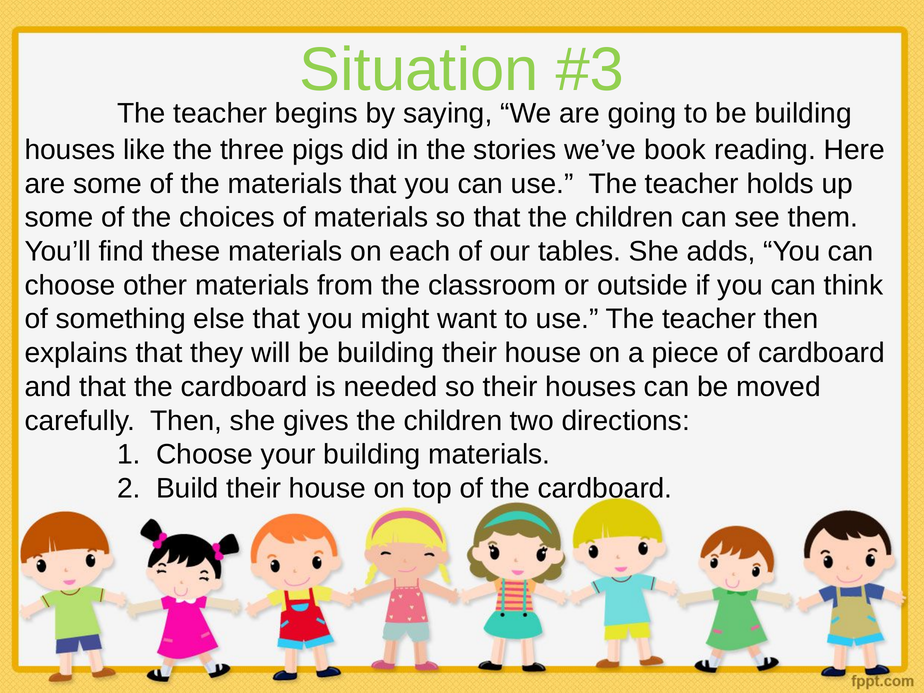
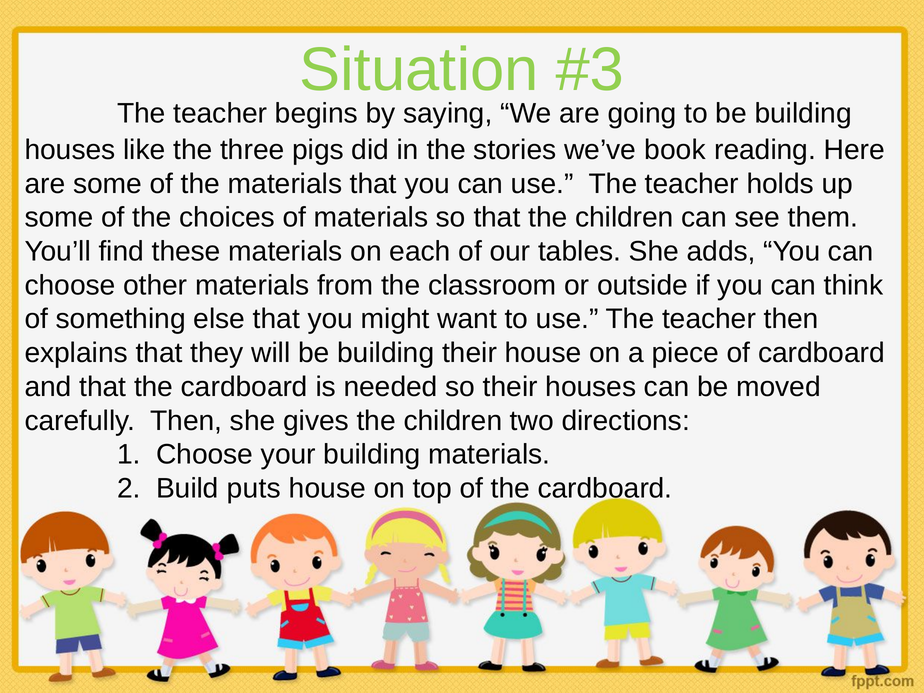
Build their: their -> puts (254, 489)
